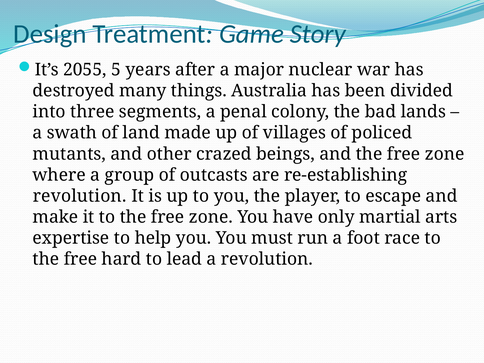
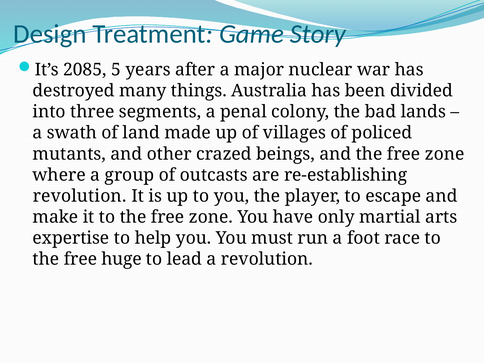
2055: 2055 -> 2085 (85, 70)
hard: hard -> huge (122, 259)
